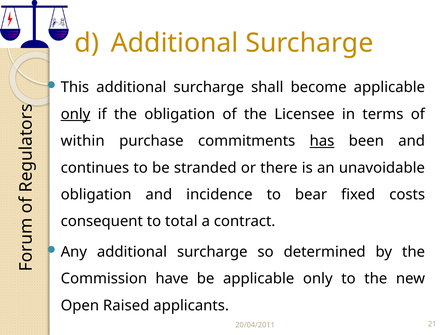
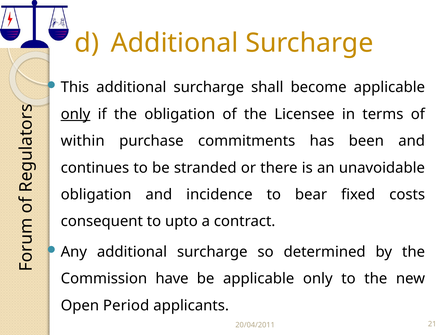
has underline: present -> none (322, 141)
total: total -> upto (181, 222)
Raised: Raised -> Period (126, 306)
